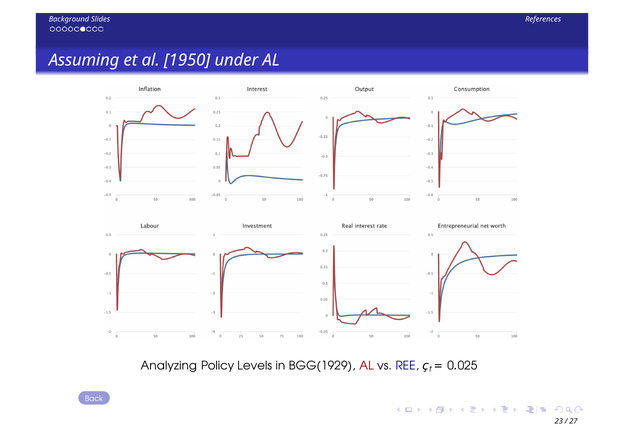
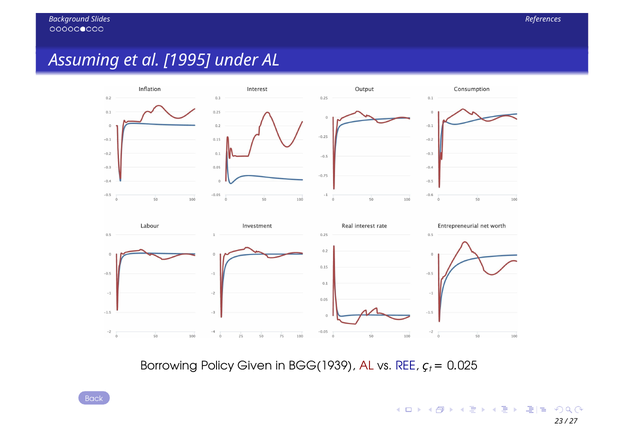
1950: 1950 -> 1995 (187, 60)
Analyzing: Analyzing -> Borrowing (169, 366)
Levels: Levels -> Given (255, 366)
BGG(1929: BGG(1929 -> BGG(1939 (322, 366)
